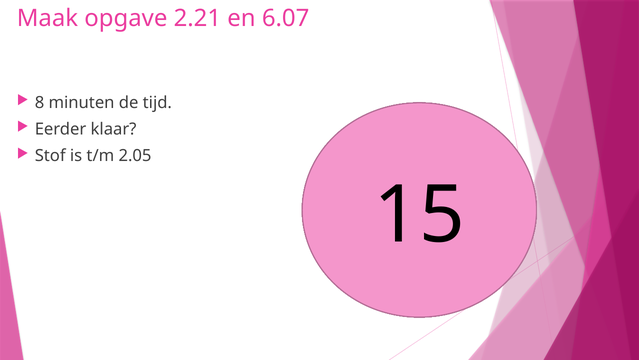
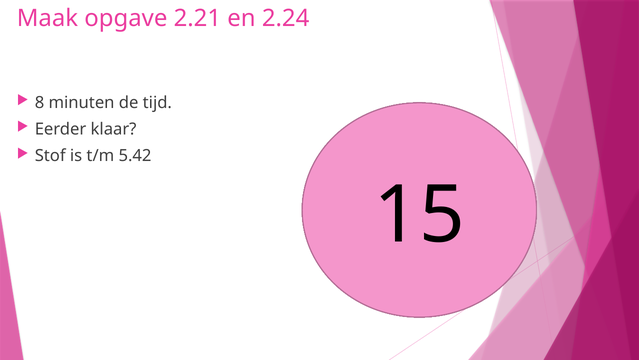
6.07: 6.07 -> 2.24 (286, 18)
2.05: 2.05 -> 5.42 (135, 156)
